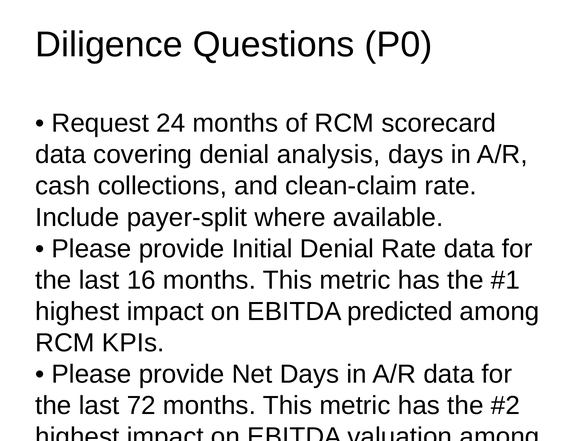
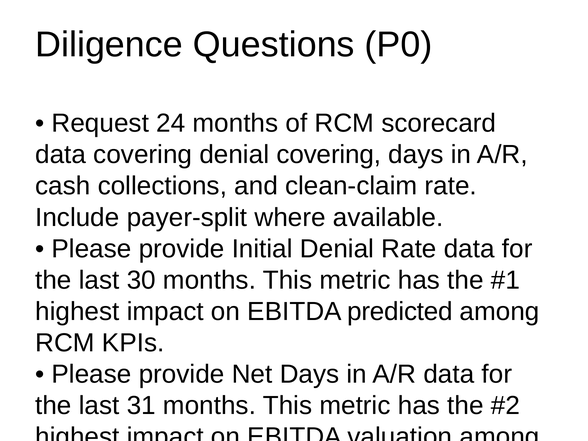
denial analysis: analysis -> covering (329, 155)
16: 16 -> 30 (141, 280)
72: 72 -> 31 (141, 406)
